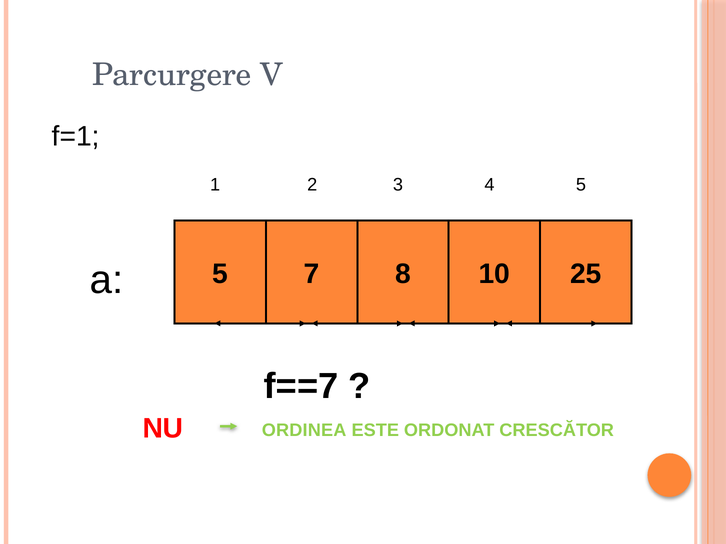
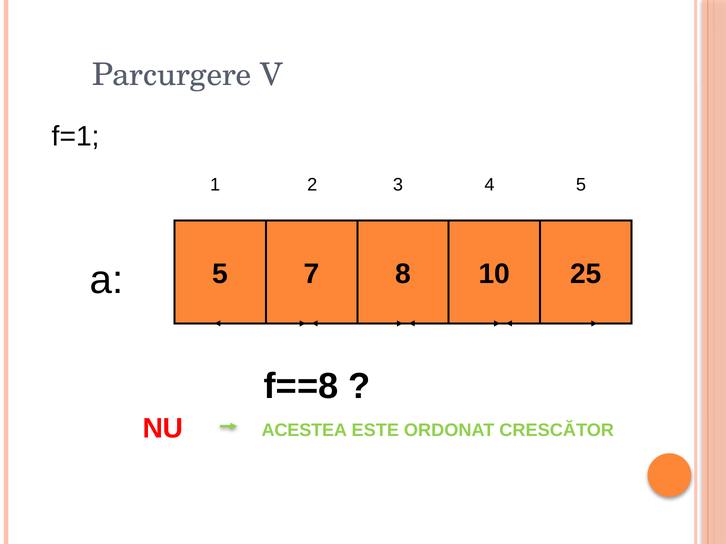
f==7: f==7 -> f==8 (301, 387)
ORDINEA: ORDINEA -> ACESTEA (304, 431)
